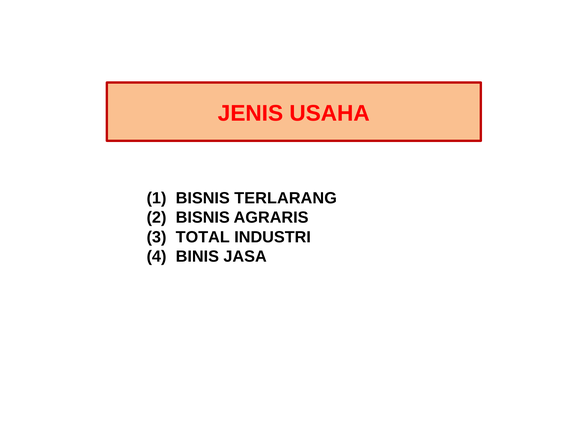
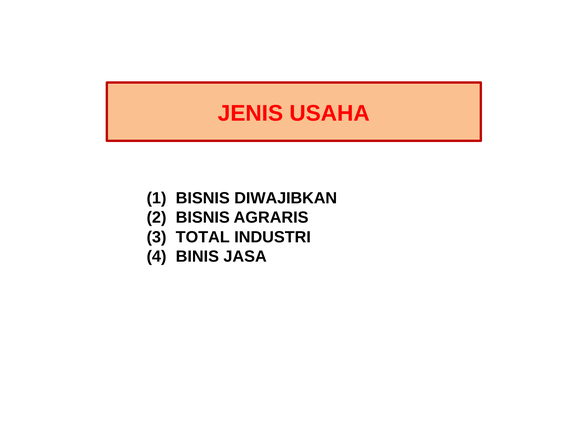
TERLARANG: TERLARANG -> DIWAJIBKAN (286, 198)
